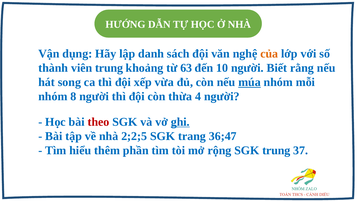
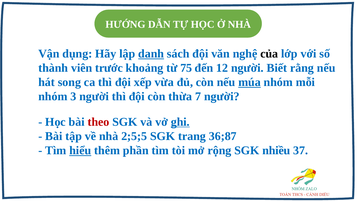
danh underline: none -> present (151, 54)
của colour: orange -> black (269, 54)
viên trung: trung -> trước (109, 68)
63: 63 -> 75 (186, 68)
10: 10 -> 12 (222, 68)
8: 8 -> 3 (73, 96)
4: 4 -> 7 (198, 96)
2;2;5: 2;2;5 -> 2;5;5 (134, 136)
36;47: 36;47 -> 36;87 (223, 136)
hiểu underline: none -> present (80, 150)
SGK trung: trung -> nhiều (276, 150)
